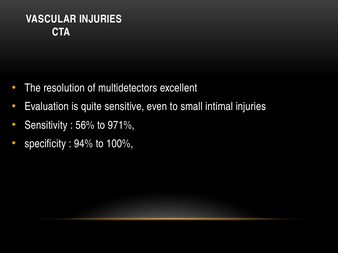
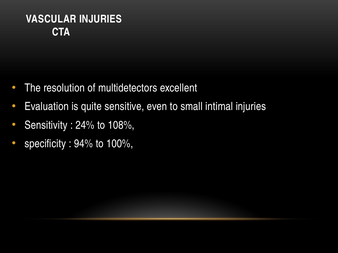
56%: 56% -> 24% (85, 125)
971%: 971% -> 108% (121, 125)
